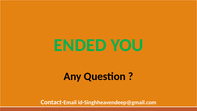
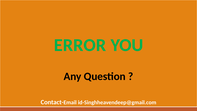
ENDED: ENDED -> ERROR (80, 45)
